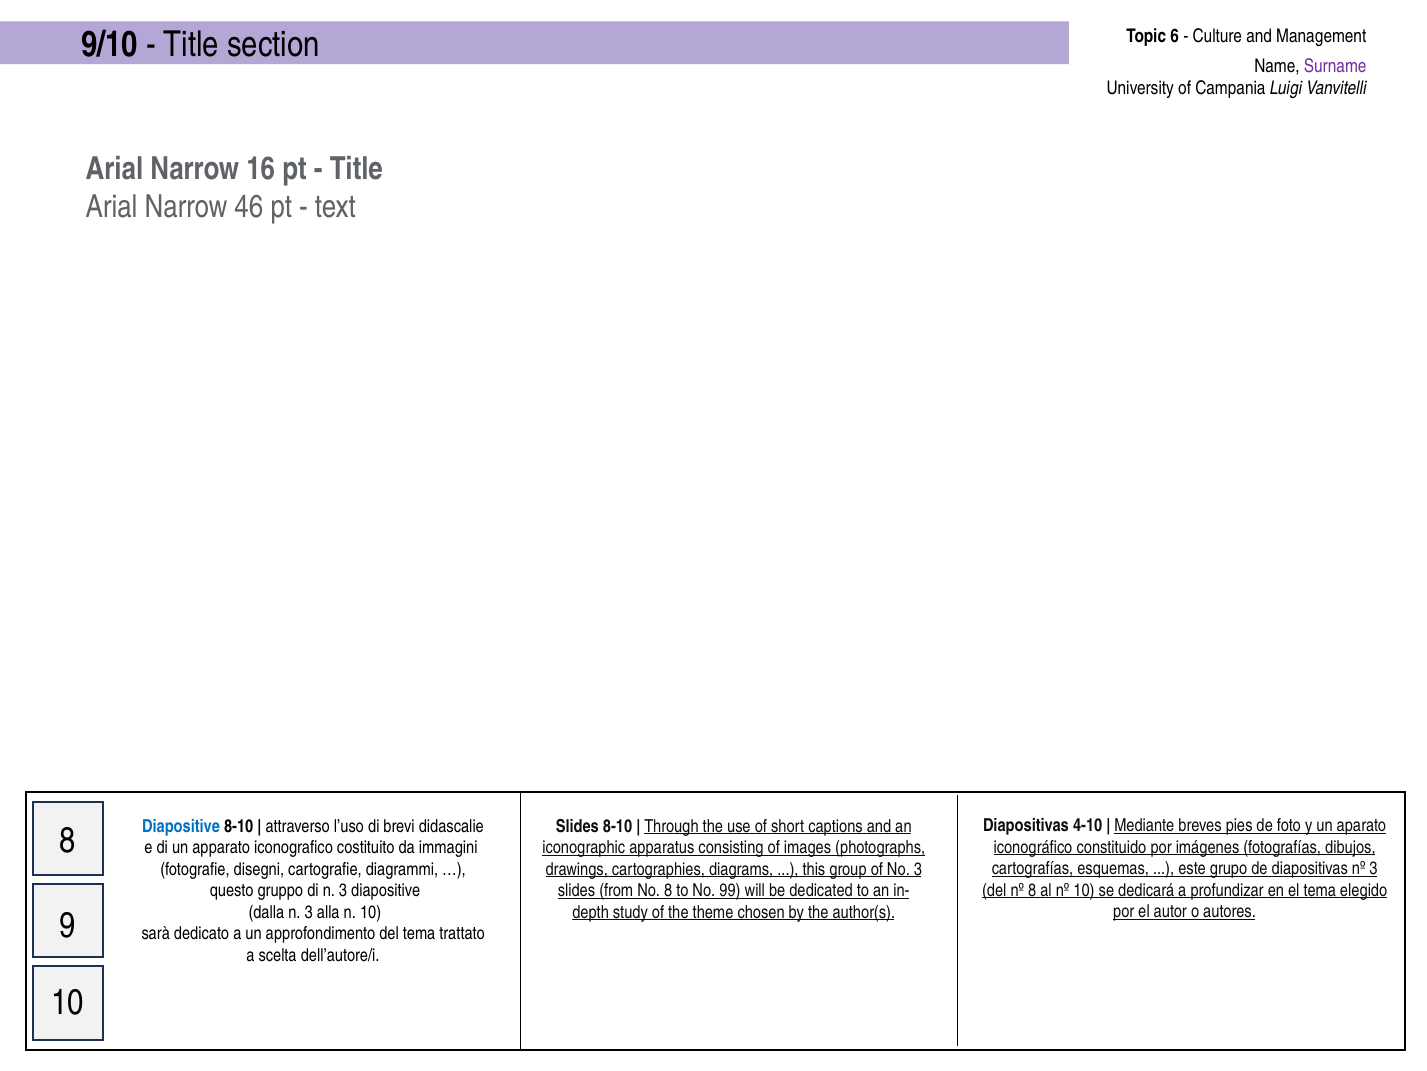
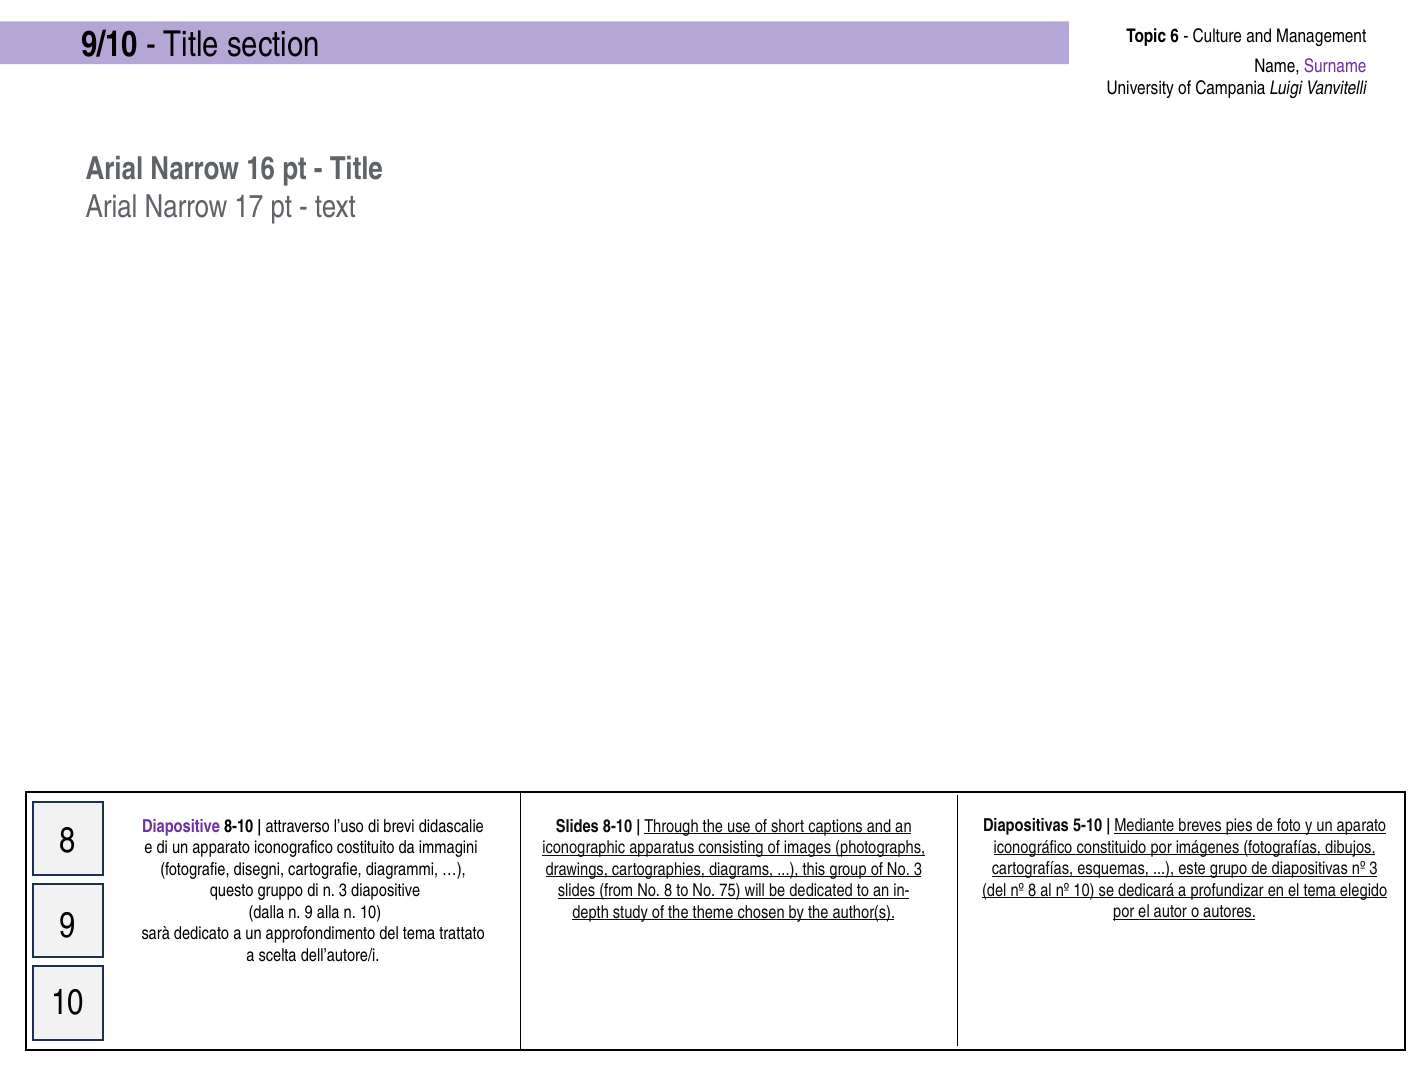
46: 46 -> 17 (249, 207)
4-10: 4-10 -> 5-10 (1088, 825)
Diapositive colour: blue -> purple (181, 826)
99: 99 -> 75 (730, 890)
dalla n 3: 3 -> 9 (309, 912)
